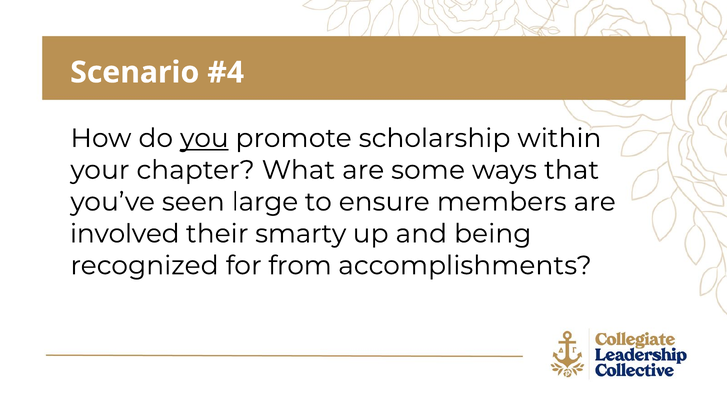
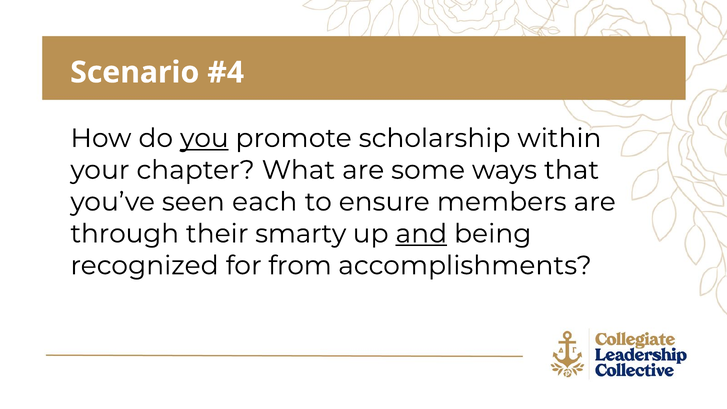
large: large -> each (265, 202)
involved: involved -> through (125, 234)
and underline: none -> present (421, 234)
